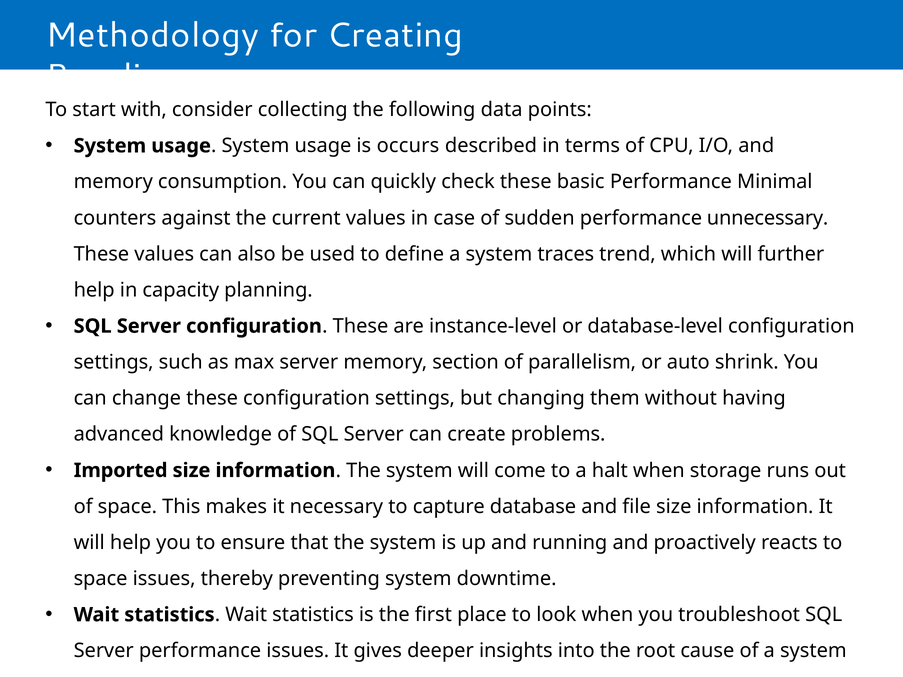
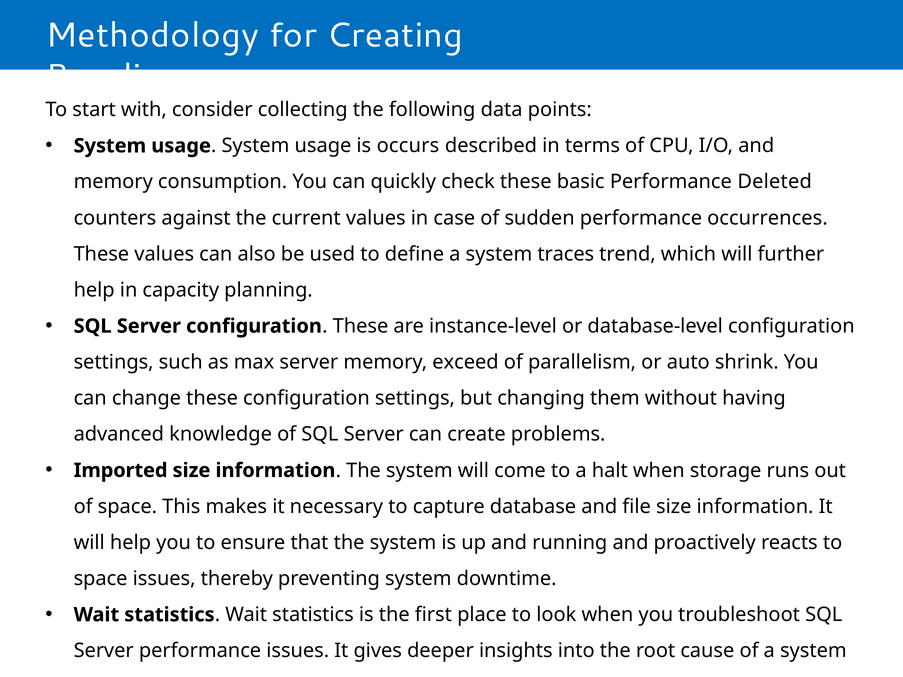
Minimal: Minimal -> Deleted (775, 182)
unnecessary: unnecessary -> occurrences (767, 218)
section: section -> exceed (465, 362)
